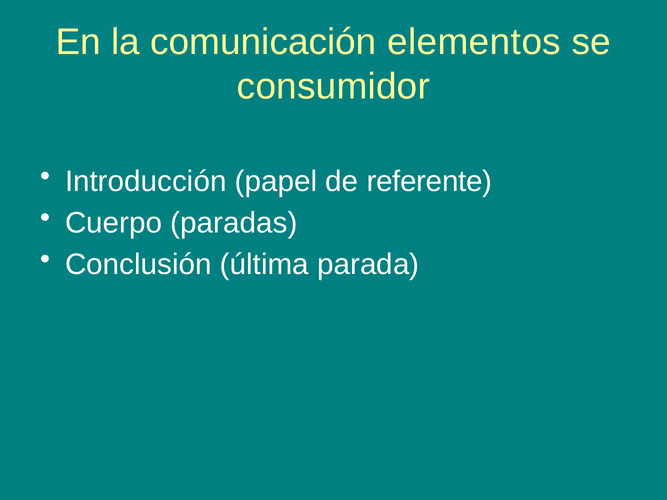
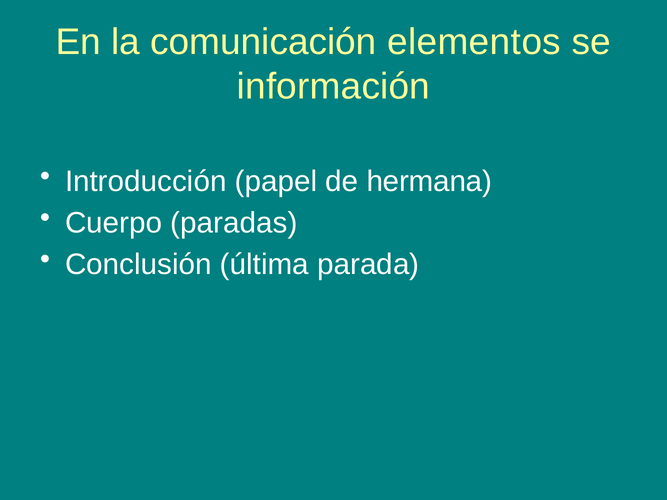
consumidor: consumidor -> información (333, 87)
referente: referente -> hermana (429, 181)
